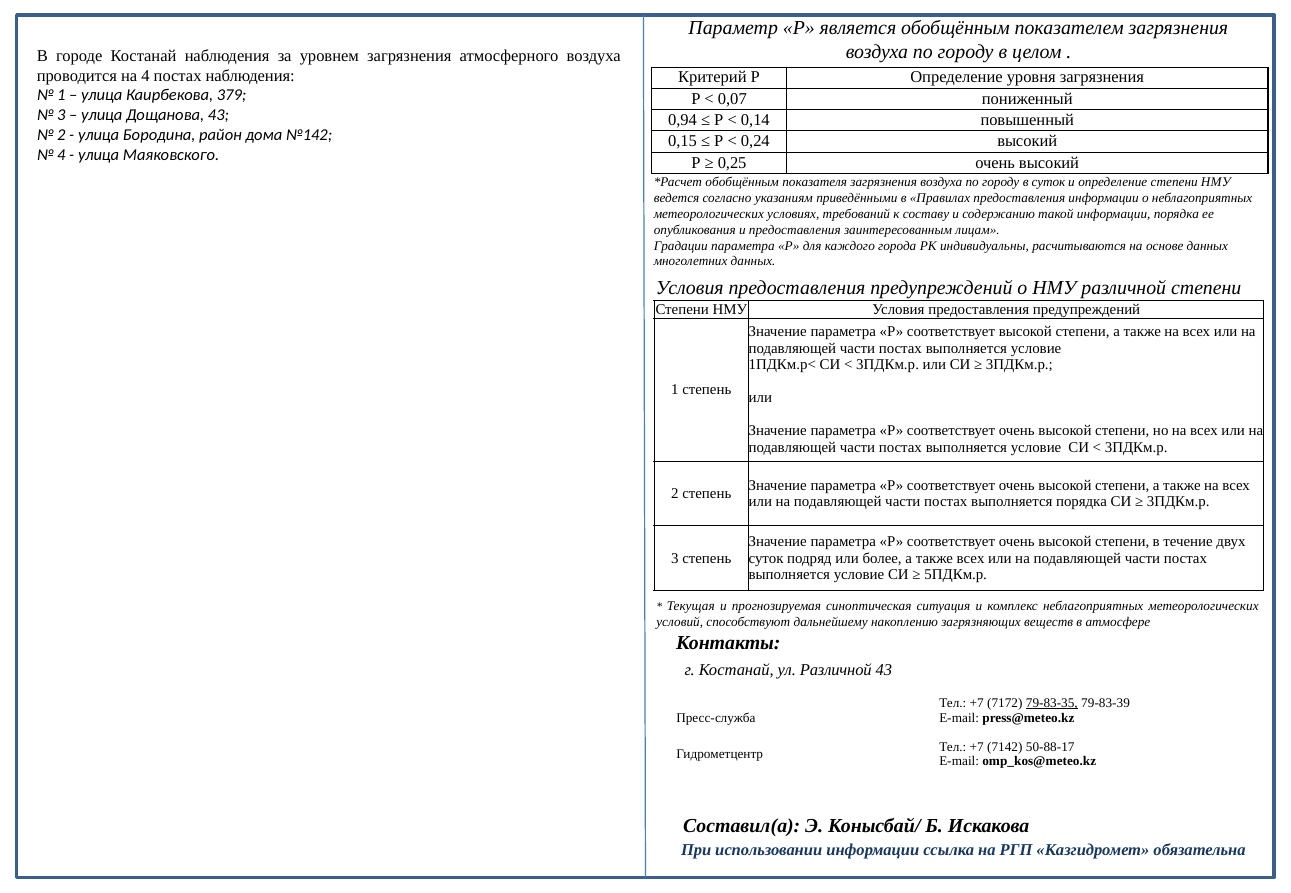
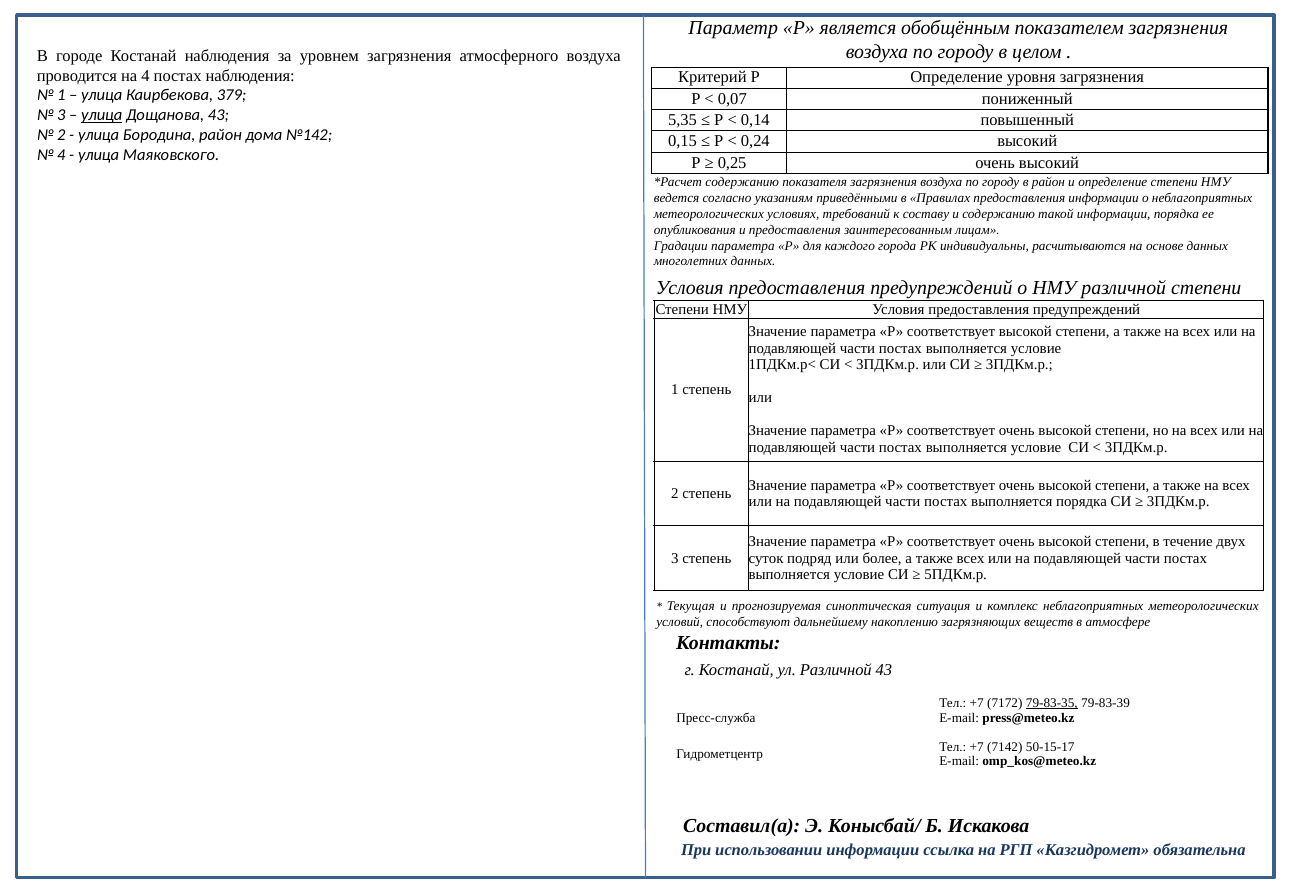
улица underline: none -> present (102, 115)
0,94: 0,94 -> 5,35 (683, 120)
обобщённым: обобщённым -> содержанию (742, 182)
в суток: суток -> район (1048, 182)
50-88-17: 50-88-17 -> 50-15-17 (1050, 747)
